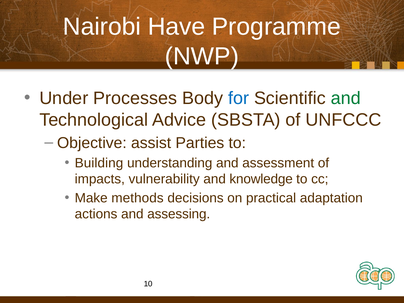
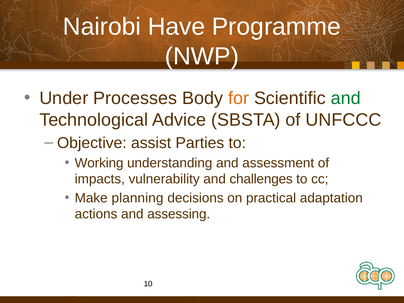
for colour: blue -> orange (239, 98)
Building: Building -> Working (99, 163)
knowledge: knowledge -> challenges (261, 179)
methods: methods -> planning (137, 198)
